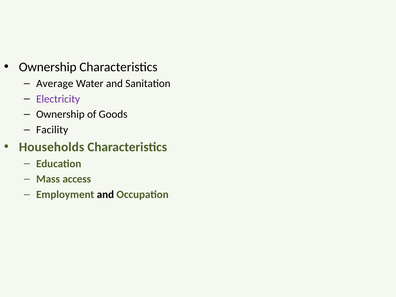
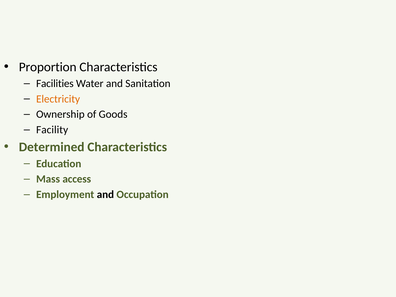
Ownership: Ownership -> Proportion (48, 67)
Average: Average -> Facilities (55, 84)
Electricity colour: purple -> orange (58, 99)
Households: Households -> Determined (52, 147)
